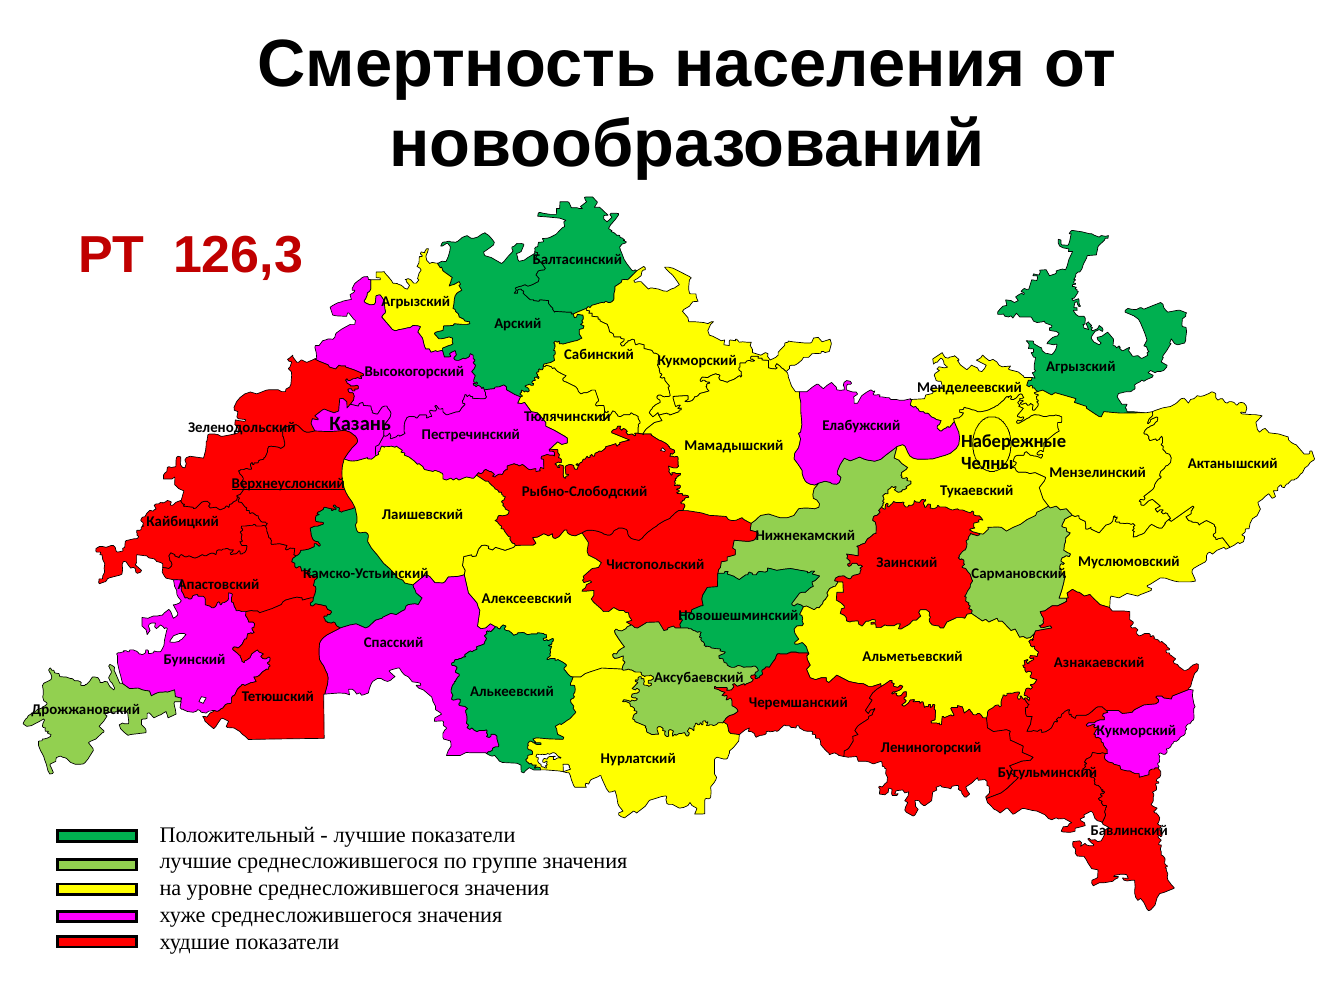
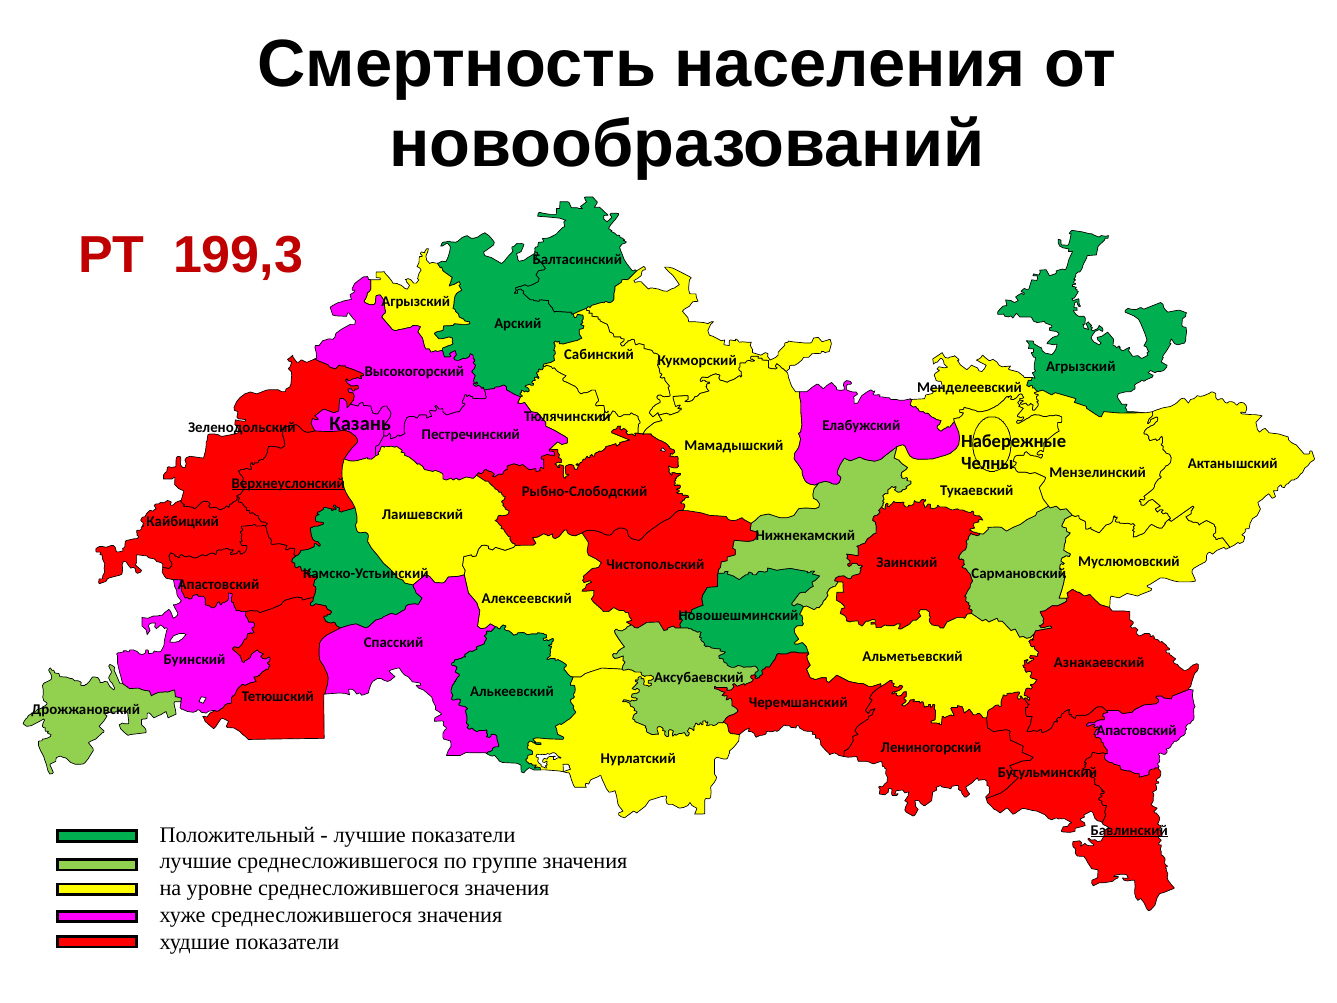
126,3: 126,3 -> 199,3 (238, 256)
Кукморский: Кукморский -> Апастовский (1136, 731)
Бавлинский underline: none -> present (1129, 830)
